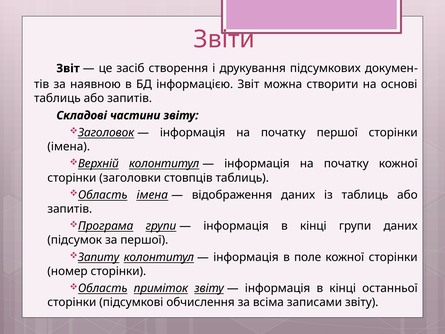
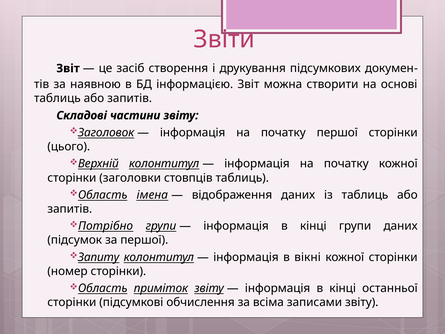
імена: імена -> цього (69, 147)
Програма: Програма -> Потрібно (106, 226)
поле: поле -> вікні (308, 257)
